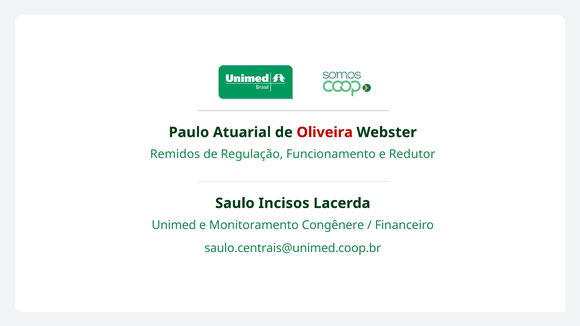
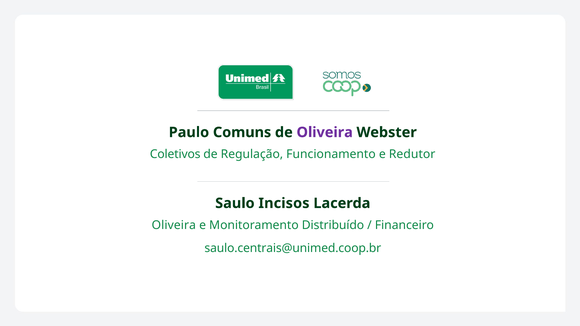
Atuarial: Atuarial -> Comuns (242, 132)
Oliveira colour: red -> purple (325, 132)
Remidos: Remidos -> Coletivos (175, 154)
Unimed: Unimed -> Oliveira (174, 225)
Congênere: Congênere -> Distribuído (333, 225)
